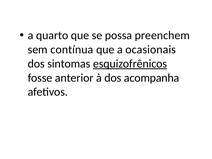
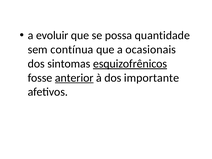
quarto: quarto -> evoluir (52, 35)
preenchem: preenchem -> quantidade (162, 35)
anterior underline: none -> present (74, 78)
acompanha: acompanha -> importante (152, 78)
